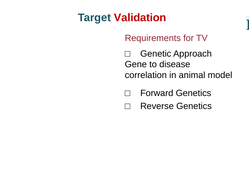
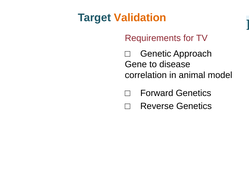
Validation colour: red -> orange (140, 18)
